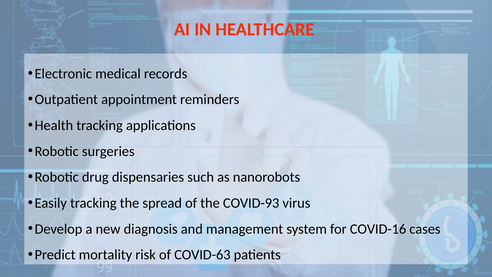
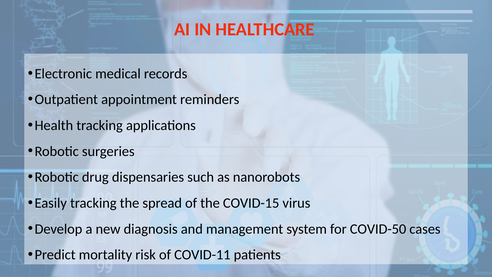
COVID-93: COVID-93 -> COVID-15 (251, 203)
COVID-16: COVID-16 -> COVID-50 (378, 229)
COVID-63: COVID-63 -> COVID-11 (202, 255)
